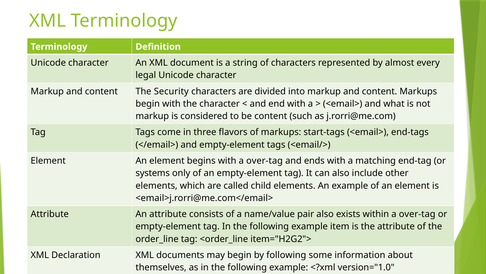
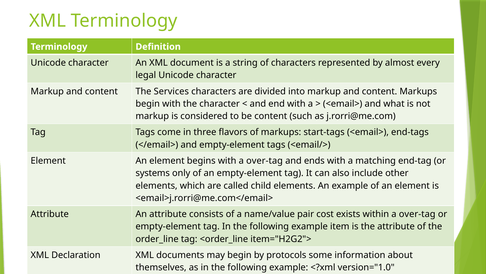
Security: Security -> Services (171, 91)
pair also: also -> cost (325, 214)
by following: following -> protocols (286, 255)
